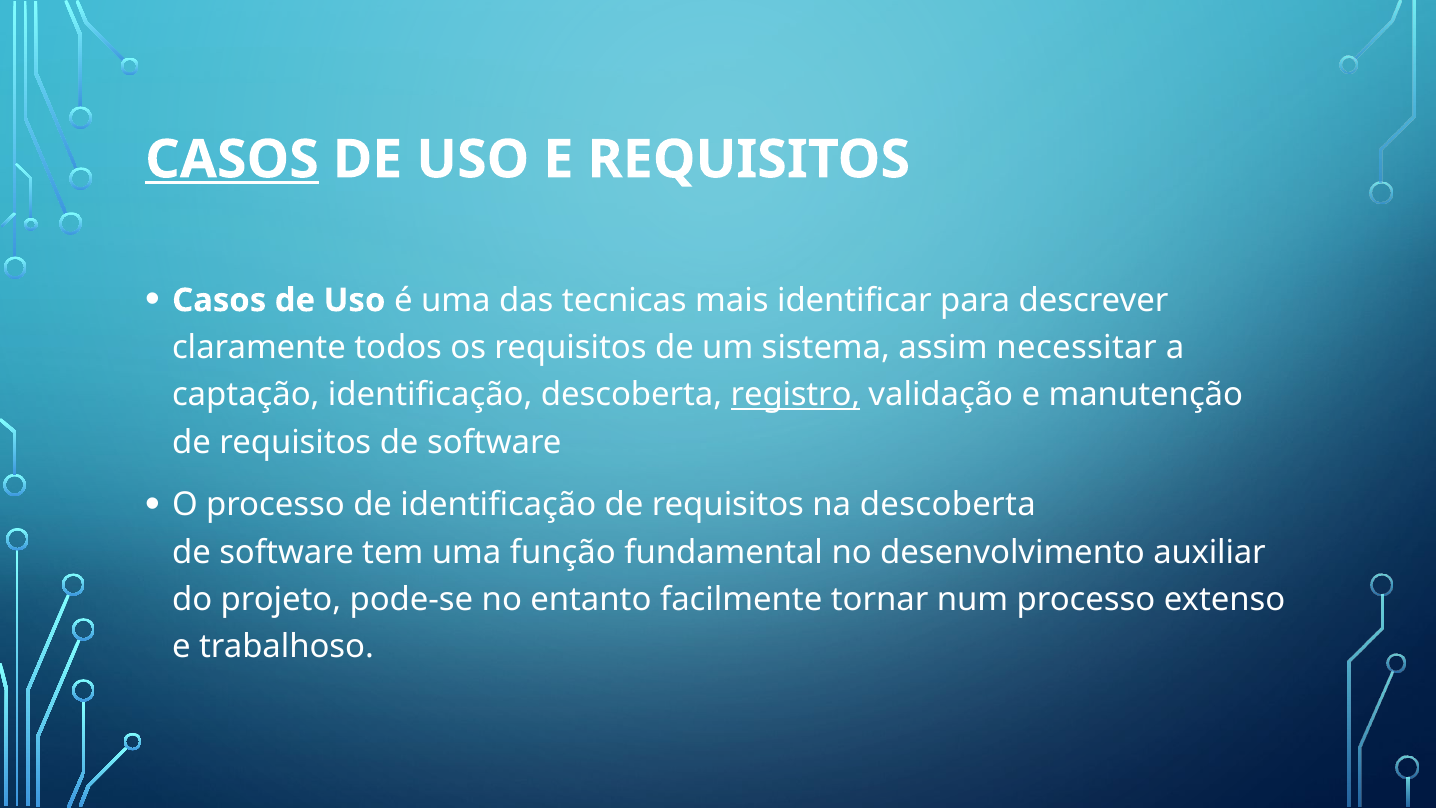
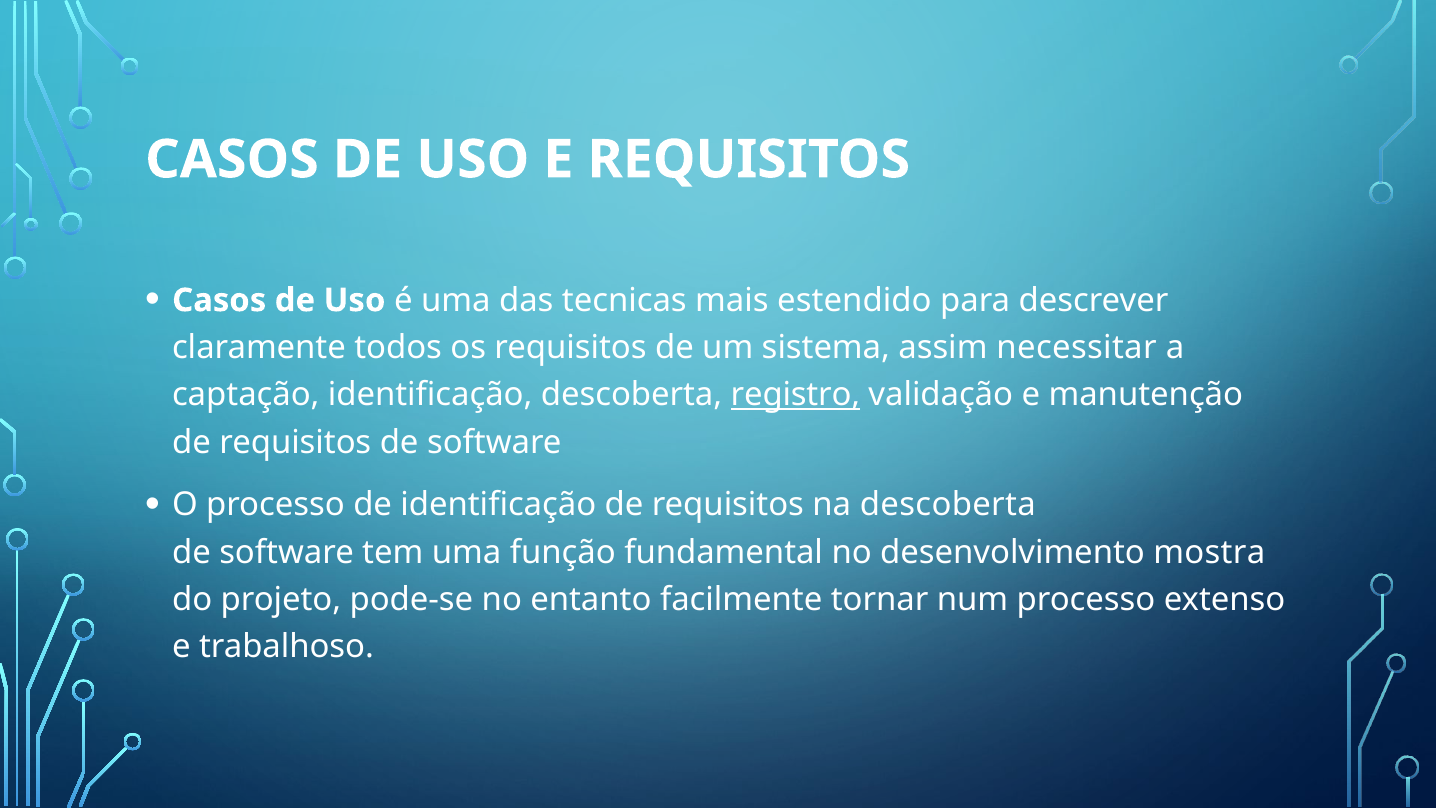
CASOS underline: present -> none (232, 160)
identificar: identificar -> estendido (854, 300)
auxiliar: auxiliar -> mostra (1209, 552)
